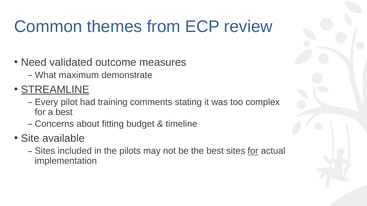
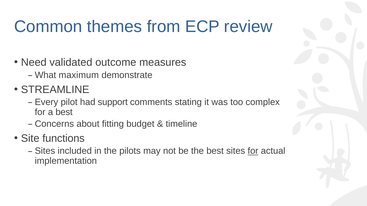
STREAMLINE underline: present -> none (55, 90)
training: training -> support (113, 102)
available: available -> functions (64, 139)
